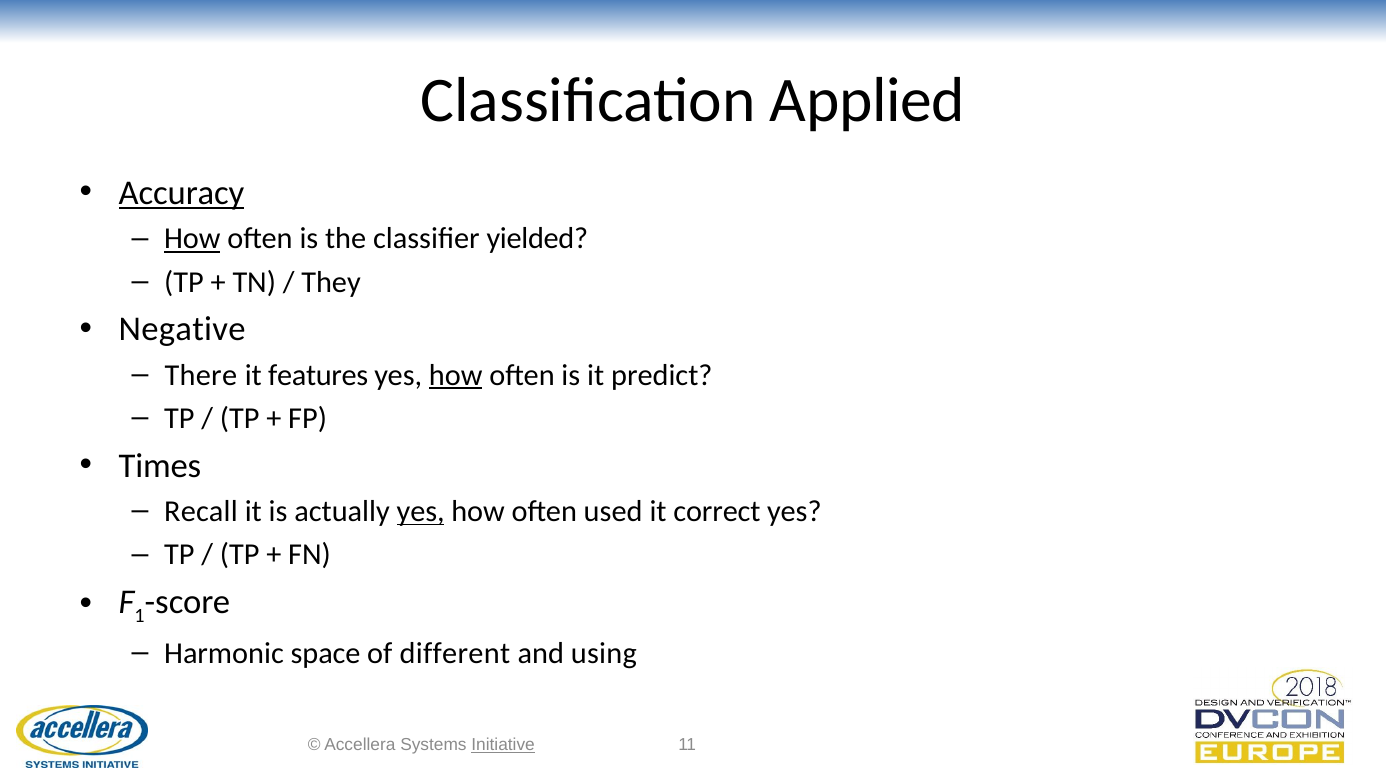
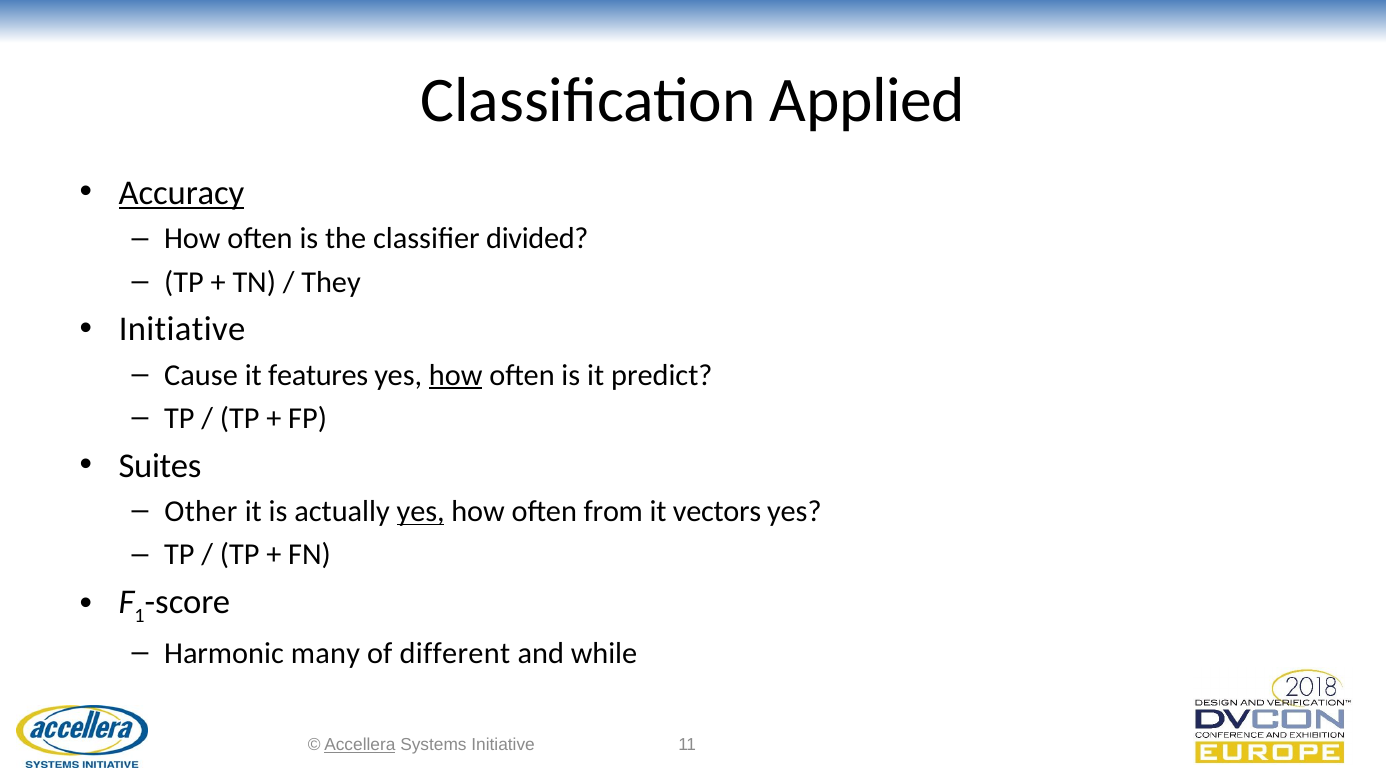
How underline: present -> none (192, 239)
yielded: yielded -> divided (537, 239)
Negative: Negative -> Initiative (182, 329)
There: There -> Cause (201, 375)
Times: Times -> Suites (160, 466)
Recall: Recall -> Other (201, 511)
used: used -> from (613, 511)
correct: correct -> vectors (717, 511)
space: space -> many (325, 653)
using: using -> while (604, 653)
Accellera underline: none -> present (360, 745)
Initiative underline: present -> none (503, 745)
